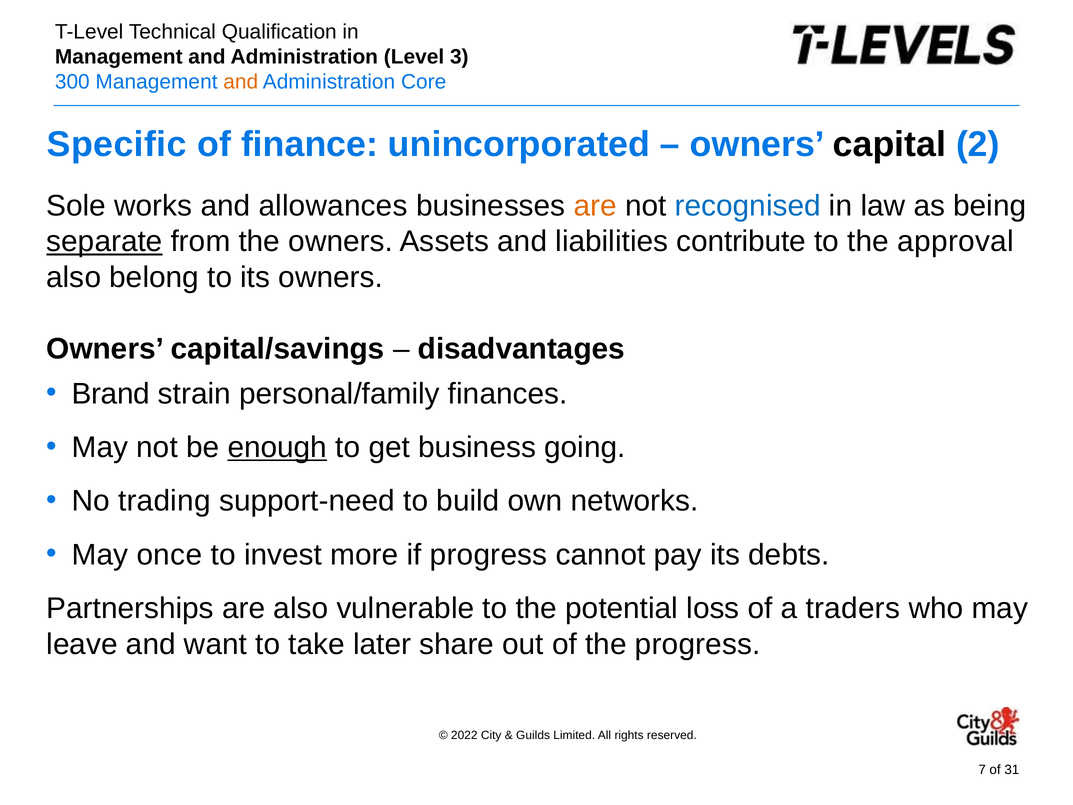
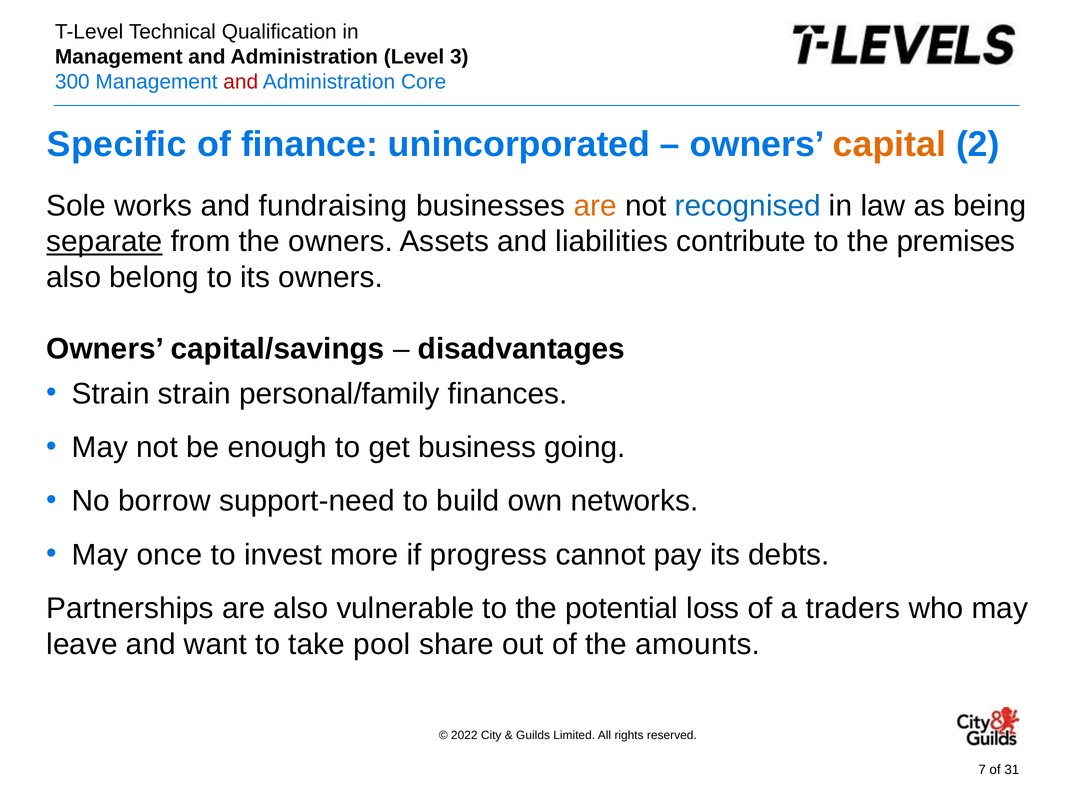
and colour: orange -> red (241, 82)
capital colour: black -> orange (889, 145)
allowances: allowances -> fundraising (333, 206)
approval: approval -> premises (956, 241)
Brand: Brand -> Strain (111, 394)
enough underline: present -> none (277, 447)
trading: trading -> borrow (164, 501)
later: later -> pool (382, 644)
the progress: progress -> amounts (698, 644)
